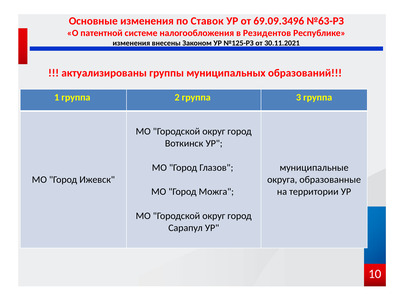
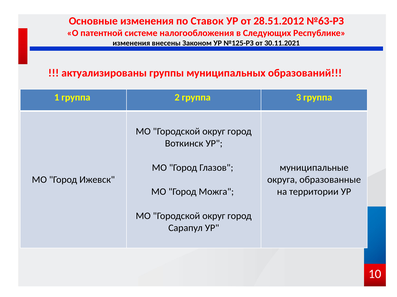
69.09.3496: 69.09.3496 -> 28.51.2012 (279, 21)
Резидентов: Резидентов -> Следующих (267, 33)
